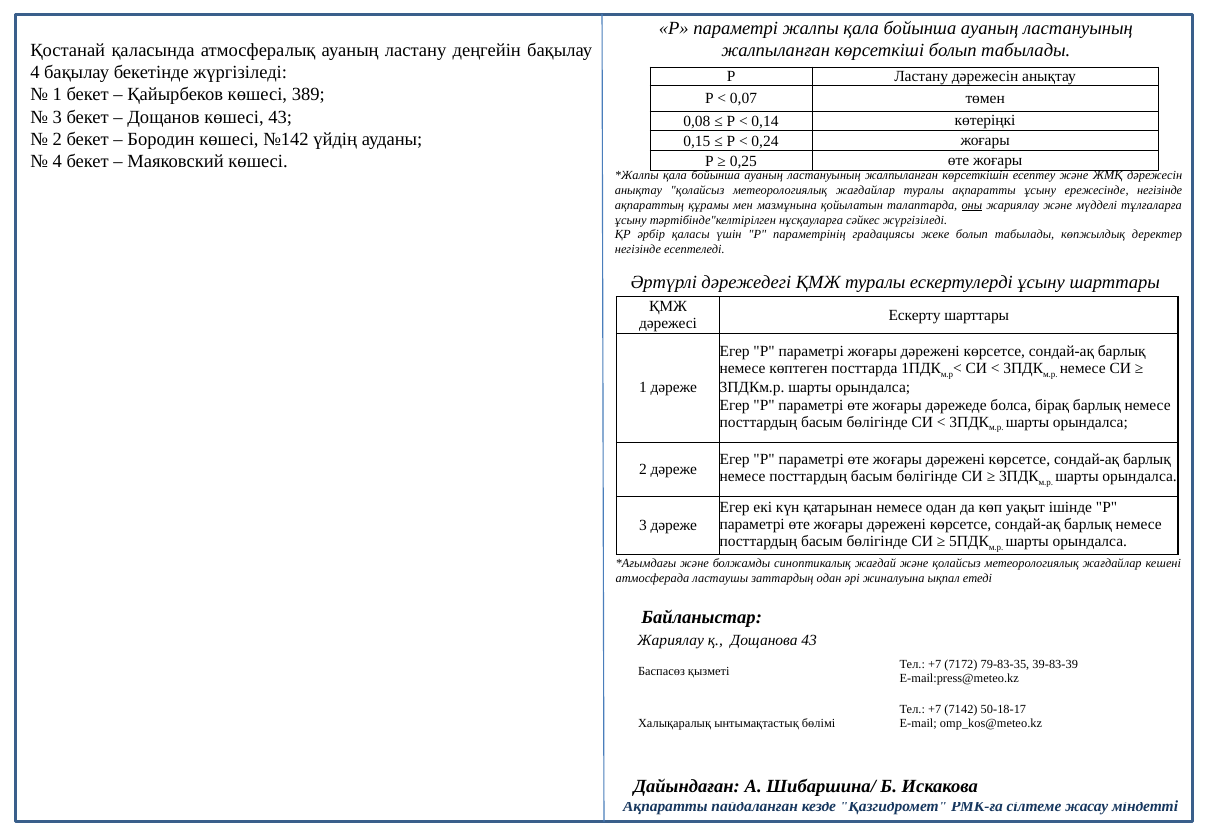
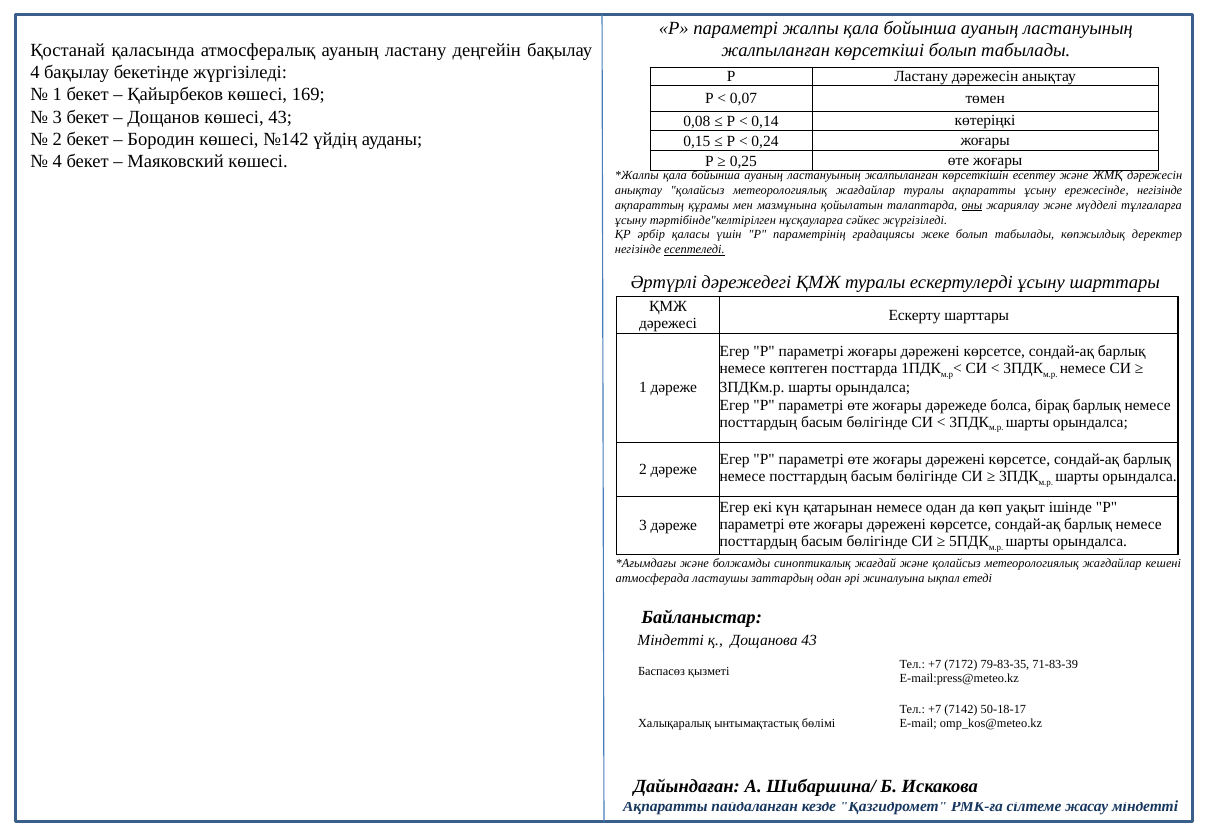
389: 389 -> 169 (308, 95)
есептеледі underline: none -> present (694, 250)
Жариялау: Жариялау -> Міндетті (671, 640)
39-83-39: 39-83-39 -> 71-83-39 (1055, 665)
